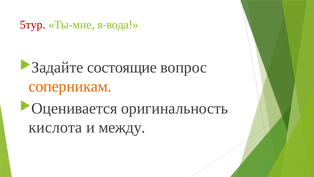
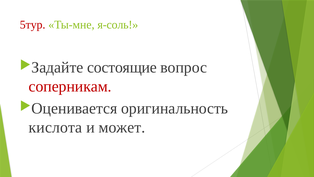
я-вода: я-вода -> я-соль (118, 25)
соперникам colour: orange -> red (70, 86)
между: между -> может (122, 127)
